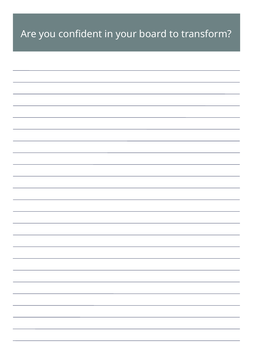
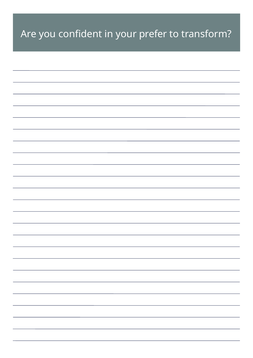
board: board -> prefer (153, 34)
